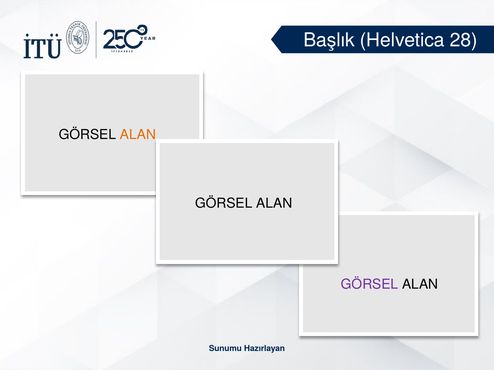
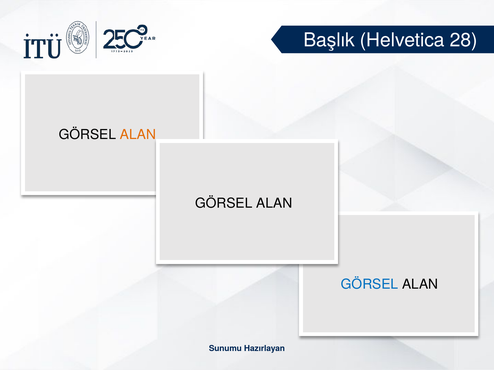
GÖRSEL colour: purple -> blue (370, 285)
